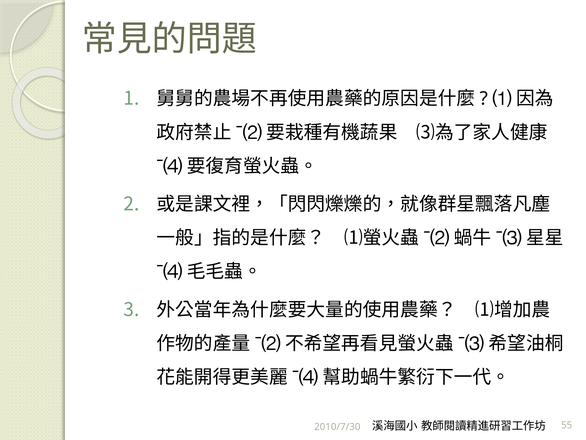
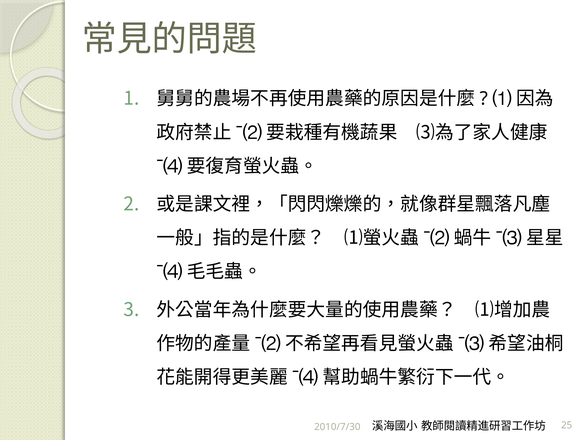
55: 55 -> 25 (567, 425)
